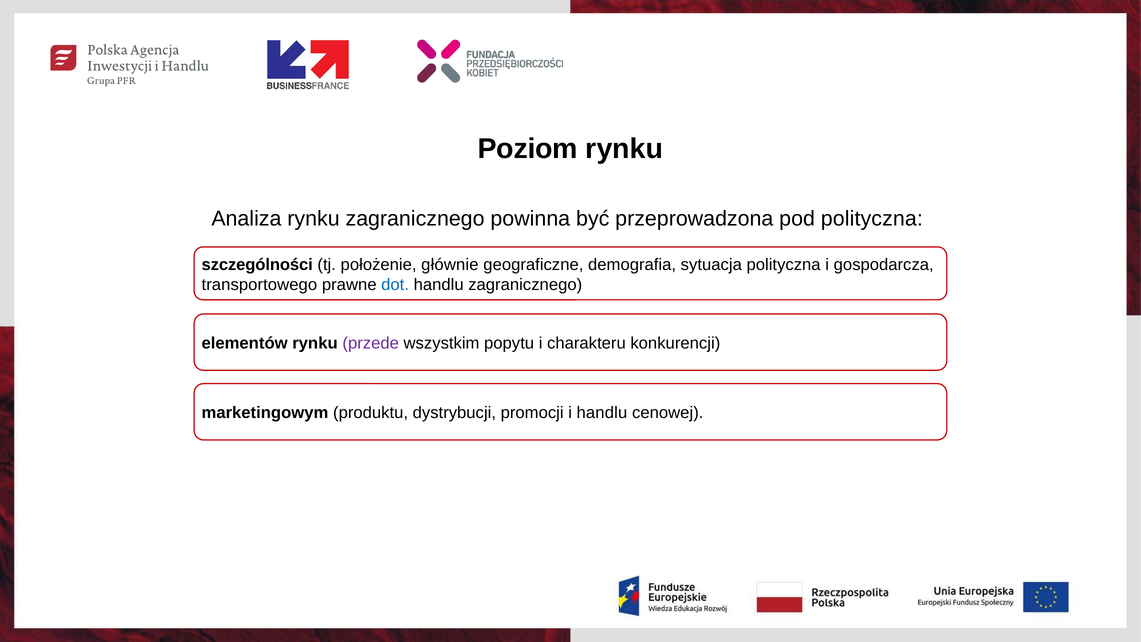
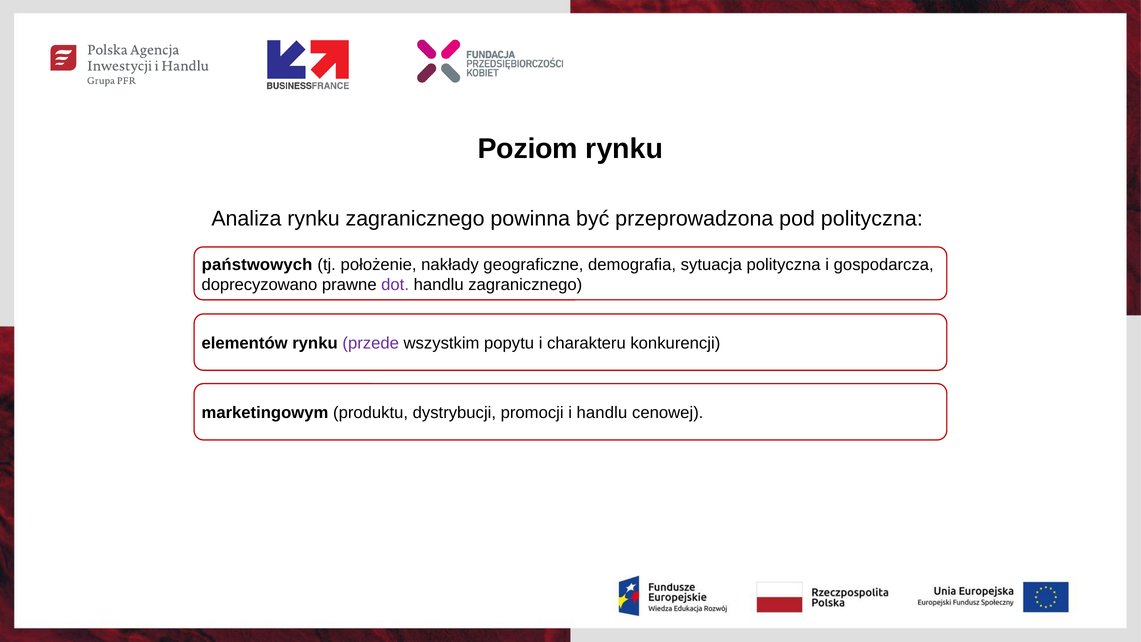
szczególności: szczególności -> państwowych (257, 265)
głównie: głównie -> nakłady (450, 265)
transportowego: transportowego -> doprecyzowano (259, 284)
dot colour: blue -> purple (395, 284)
